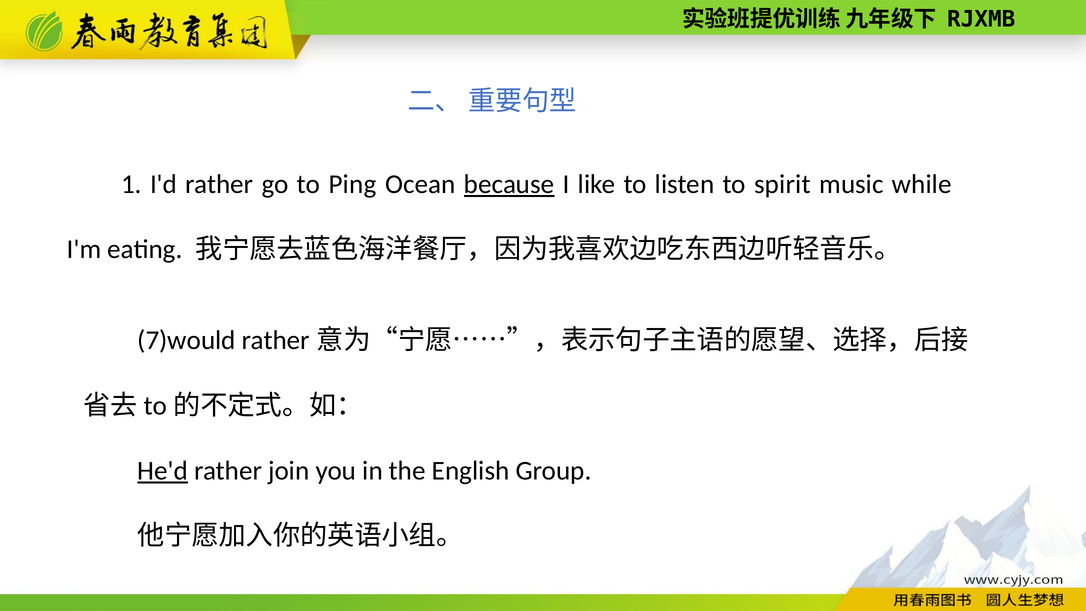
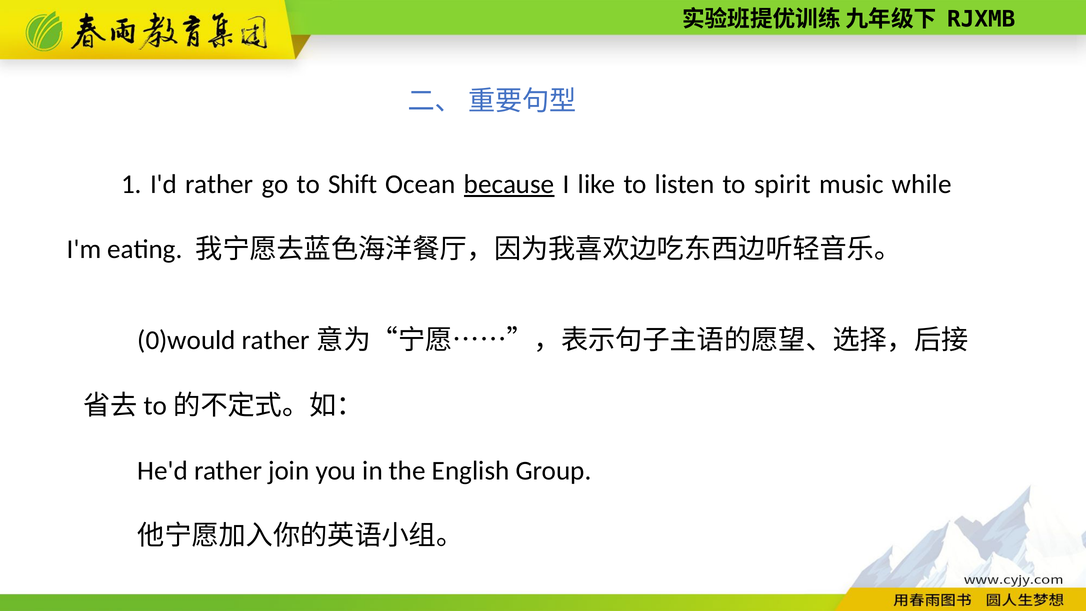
Ping: Ping -> Shift (353, 184)
7)would: 7)would -> 0)would (187, 340)
He'd underline: present -> none (163, 471)
